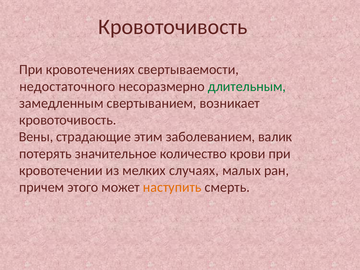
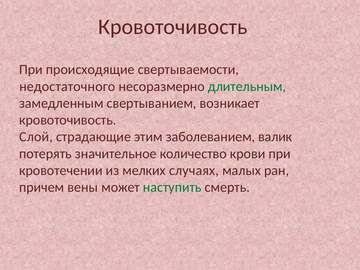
кровотечениях: кровотечениях -> происходящие (90, 70)
Вены: Вены -> Слой (36, 137)
этого: этого -> вены (83, 187)
наступить colour: orange -> green (172, 187)
